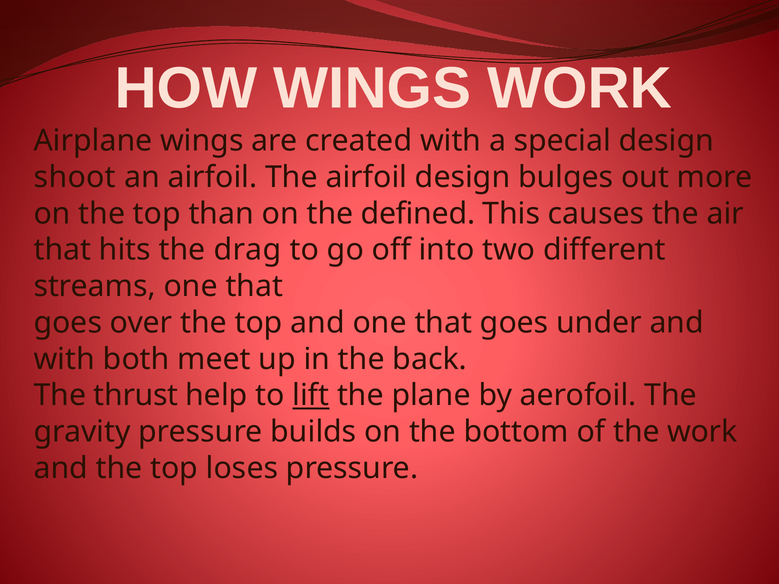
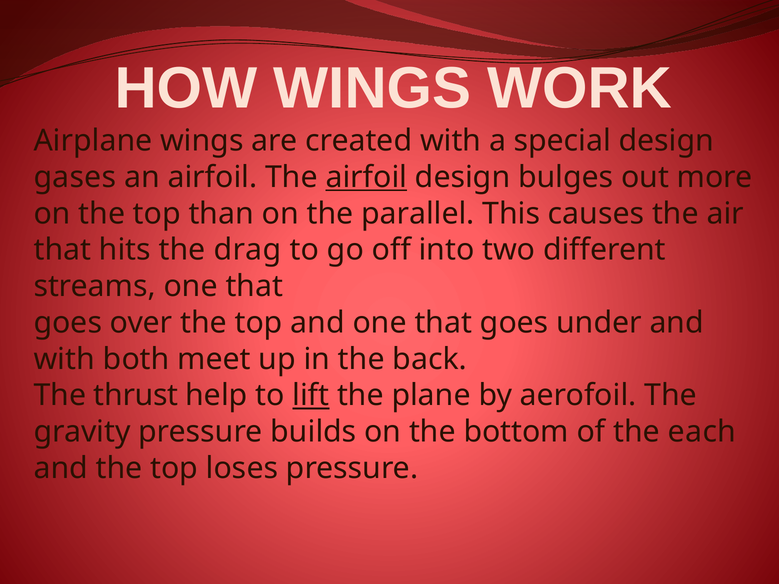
shoot: shoot -> gases (75, 177)
airfoil underline: none -> present (366, 177)
defined: defined -> parallel (418, 214)
the work: work -> each (702, 432)
